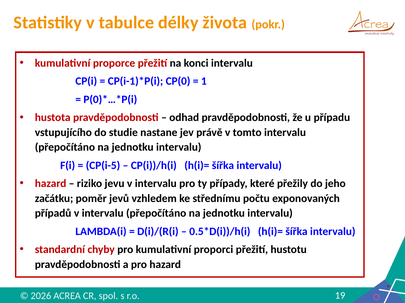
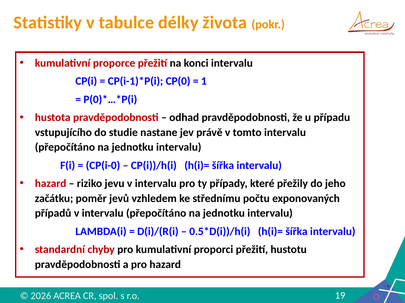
CP(i-5: CP(i-5 -> CP(i-0 (103, 166)
